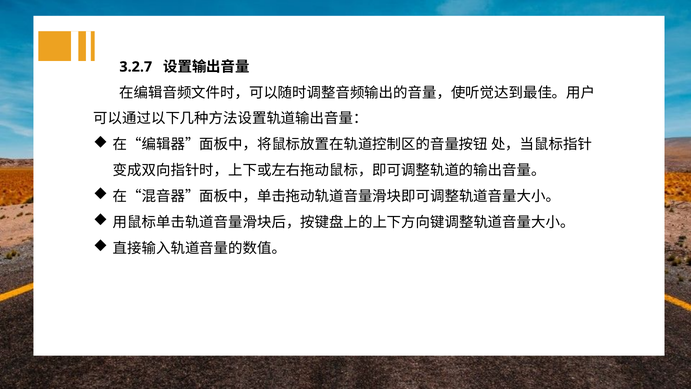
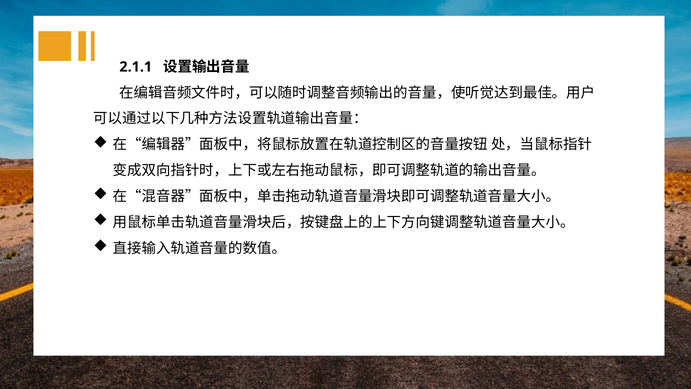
3.2.7: 3.2.7 -> 2.1.1 (136, 67)
